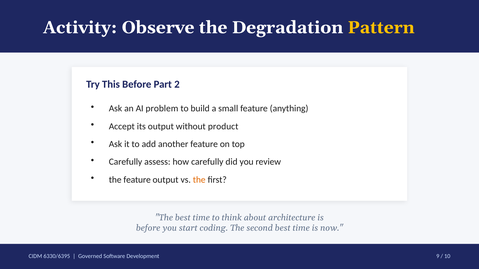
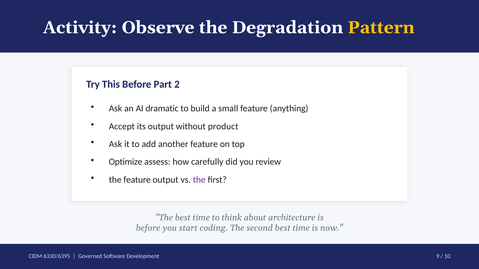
problem: problem -> dramatic (162, 109)
Carefully: Carefully -> Optimize (126, 162)
the colour: orange -> purple (199, 180)
